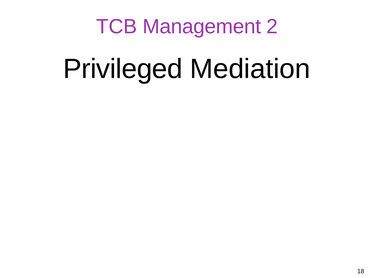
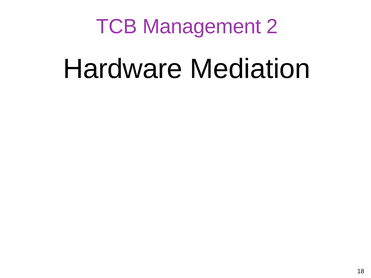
Privileged: Privileged -> Hardware (123, 69)
